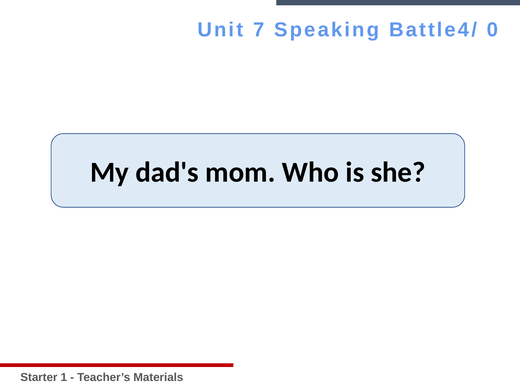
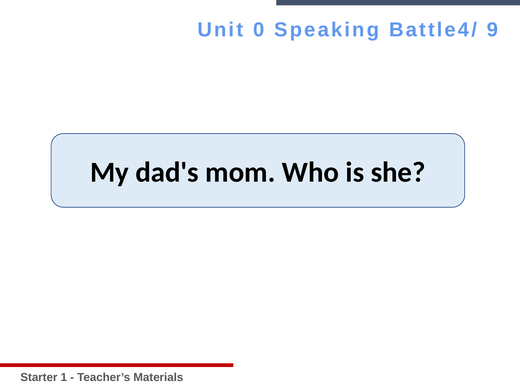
7: 7 -> 0 (259, 30)
0: 0 -> 9 (493, 30)
